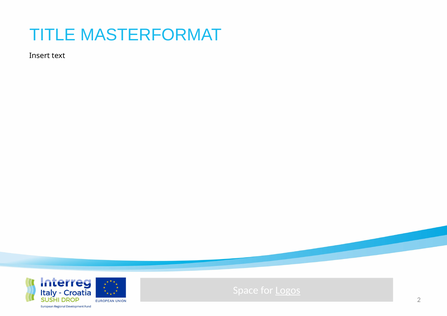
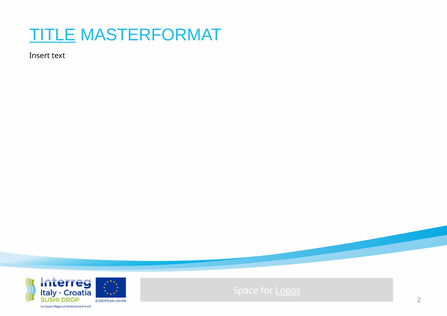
TITLE underline: none -> present (52, 35)
